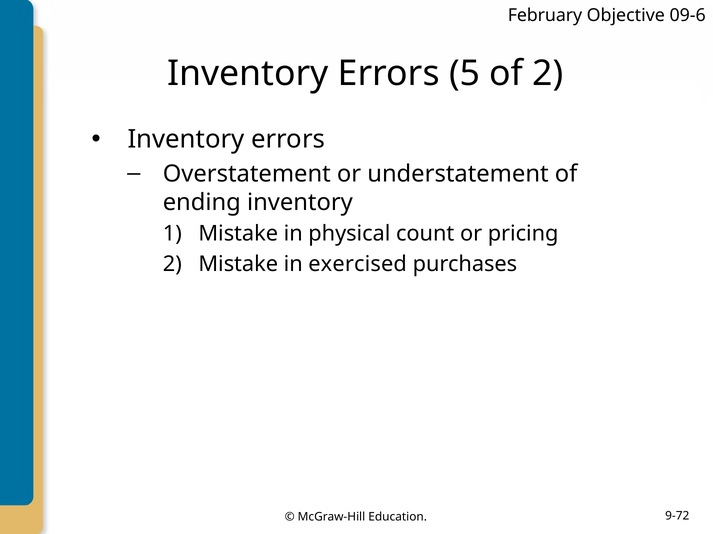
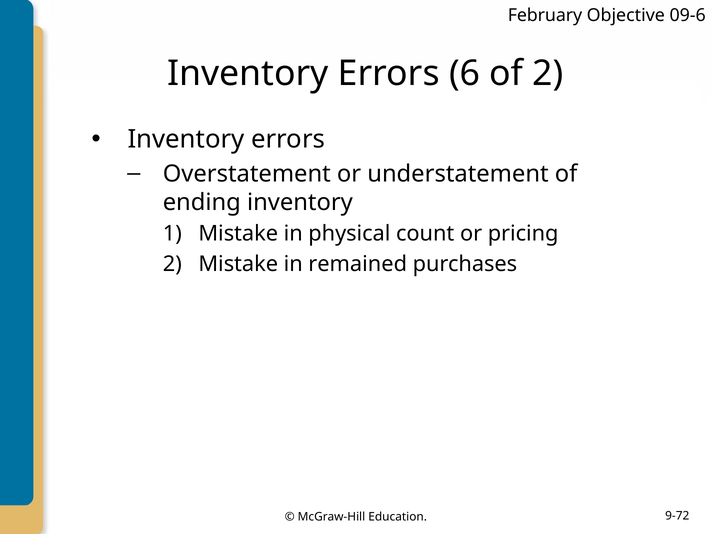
5: 5 -> 6 (465, 74)
exercised: exercised -> remained (358, 264)
